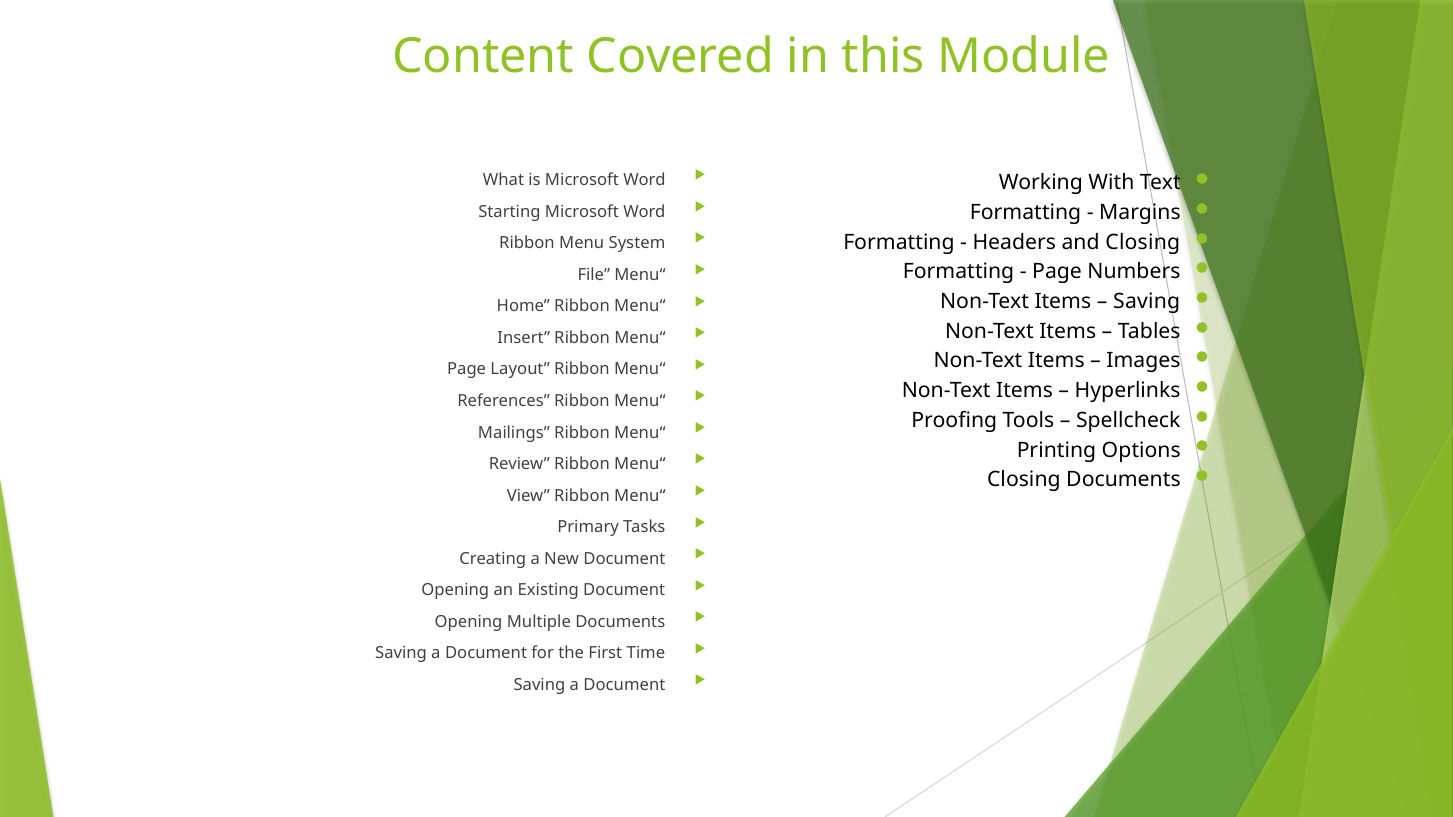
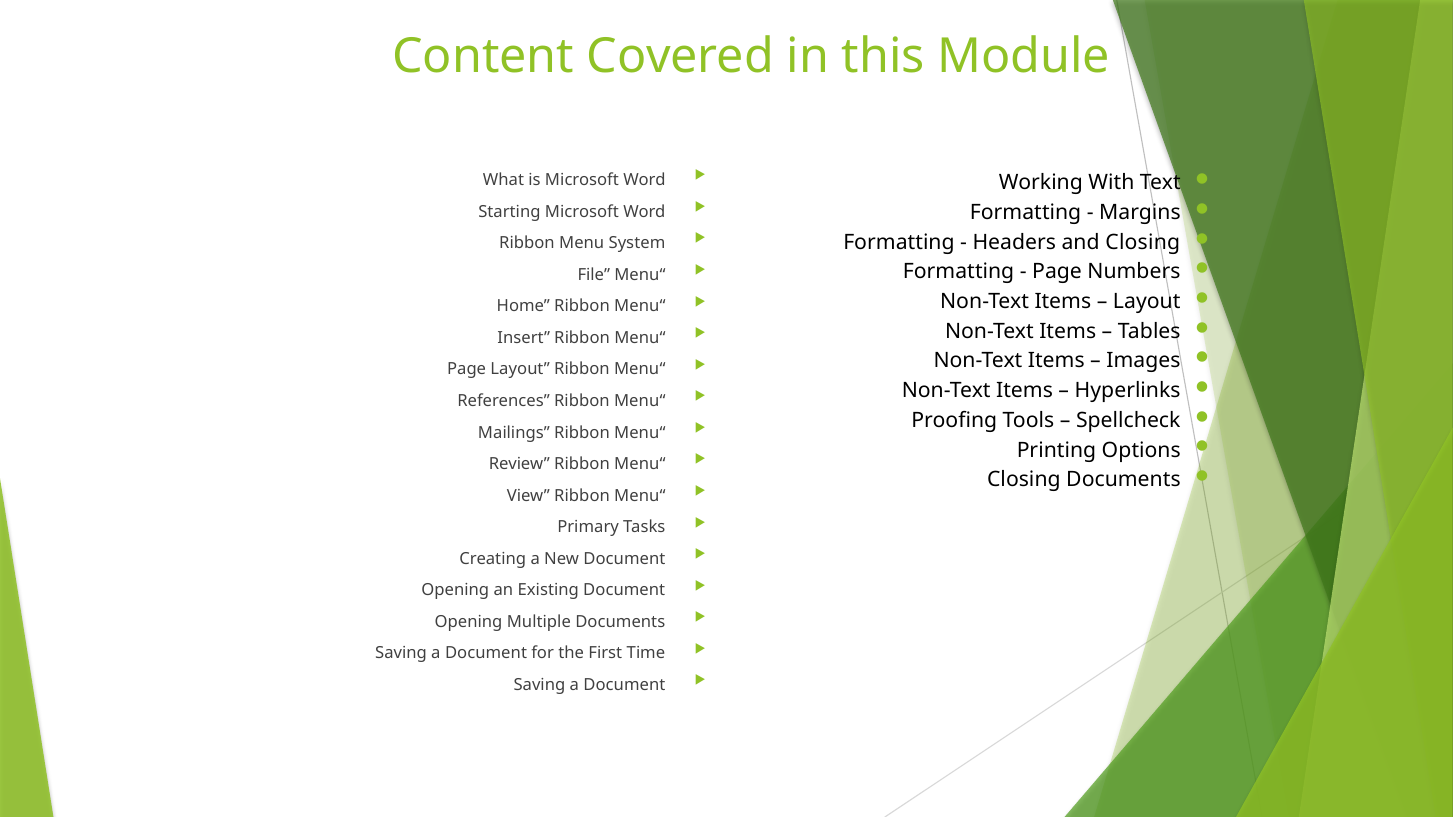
Saving: Saving -> Layout (1147, 302)
